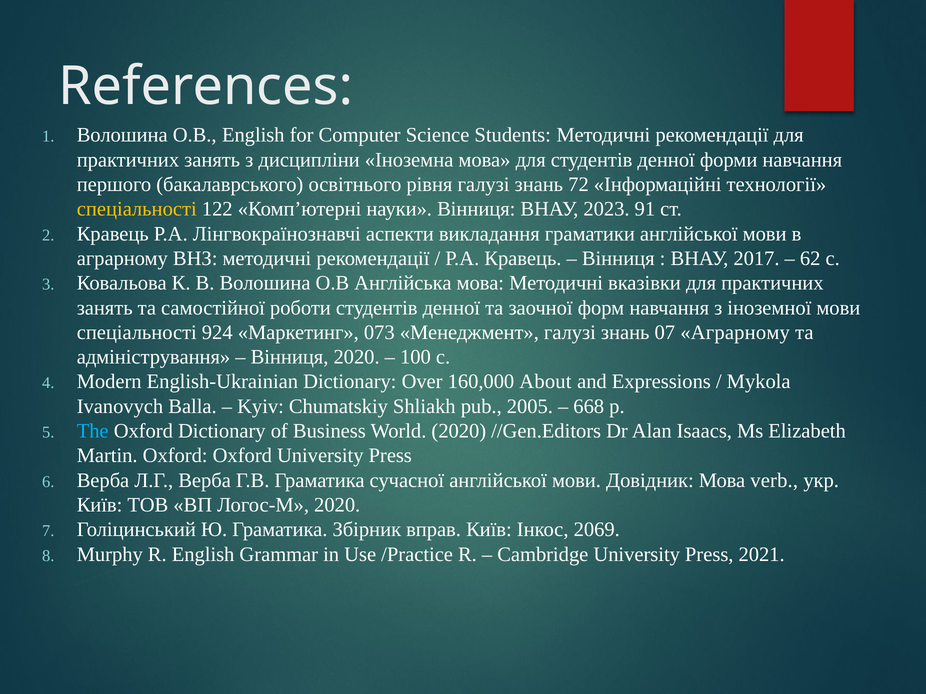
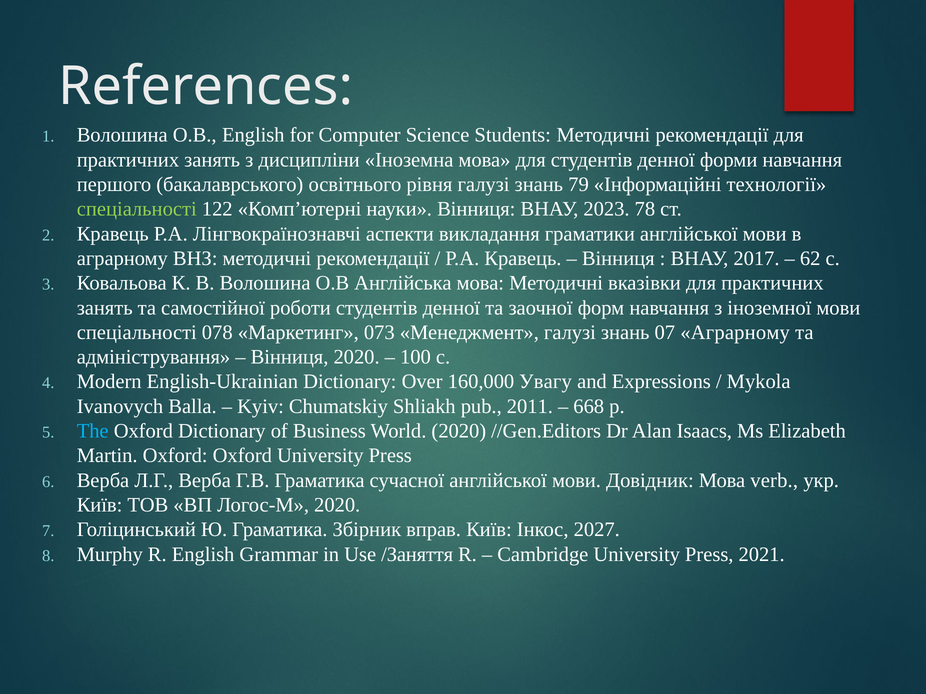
72: 72 -> 79 (578, 185)
спеціальності colour: yellow -> light green (137, 209)
91: 91 -> 78 (645, 209)
924: 924 -> 078 (217, 333)
About: About -> Увагу (545, 382)
2005: 2005 -> 2011 (530, 407)
2069: 2069 -> 2027 (597, 530)
/Practice: /Practice -> /Заняття (417, 555)
